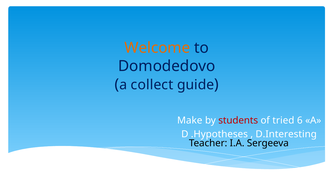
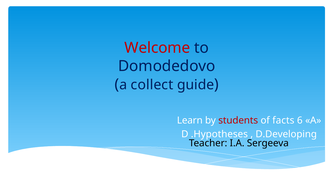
Welcome colour: orange -> red (157, 48)
Make: Make -> Learn (190, 121)
tried: tried -> facts (283, 121)
D.Interesting: D.Interesting -> D.Developing (286, 134)
